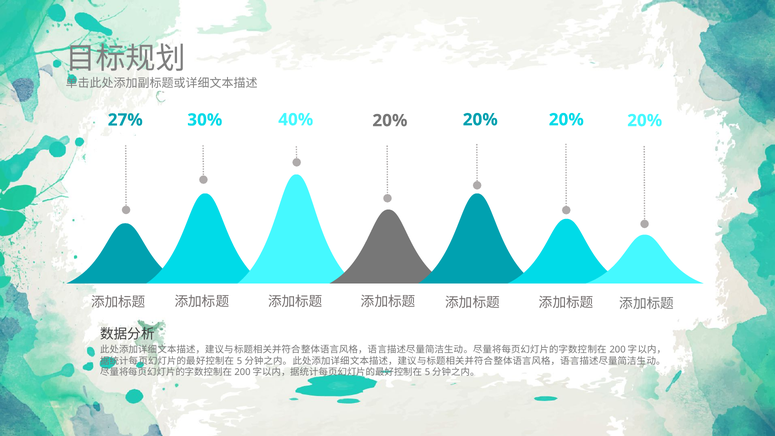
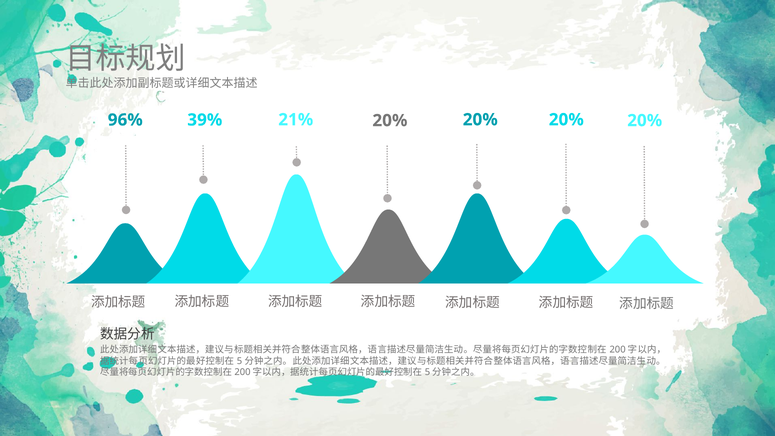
40%: 40% -> 21% (296, 120)
27%: 27% -> 96% (125, 120)
30%: 30% -> 39% (205, 120)
